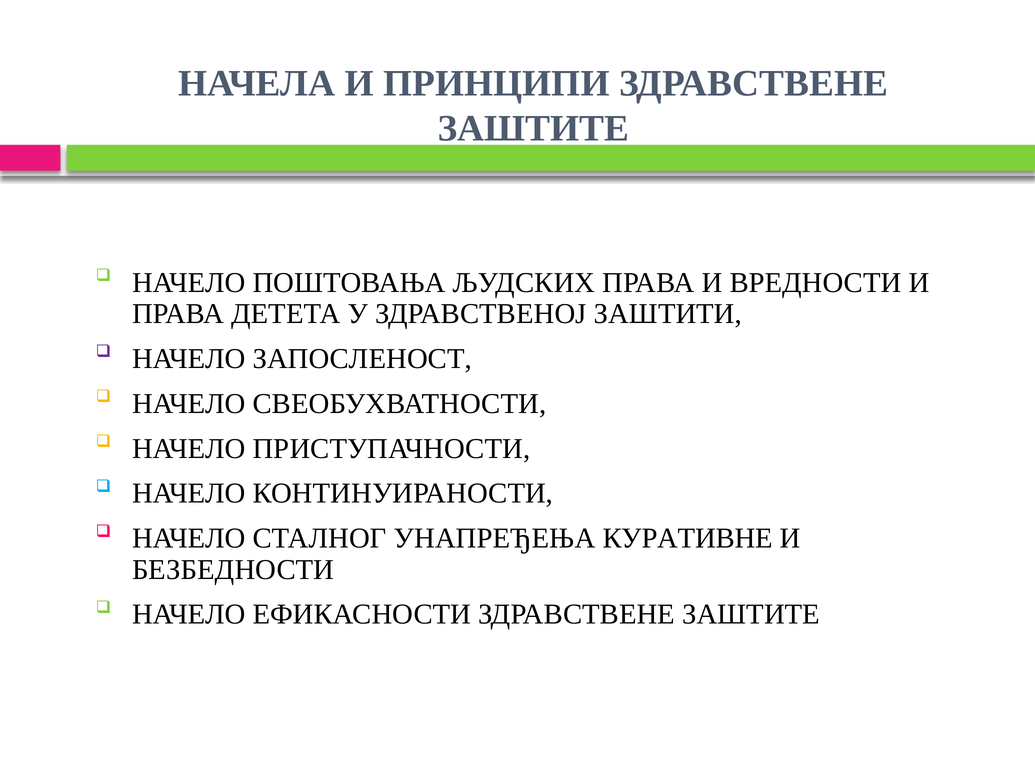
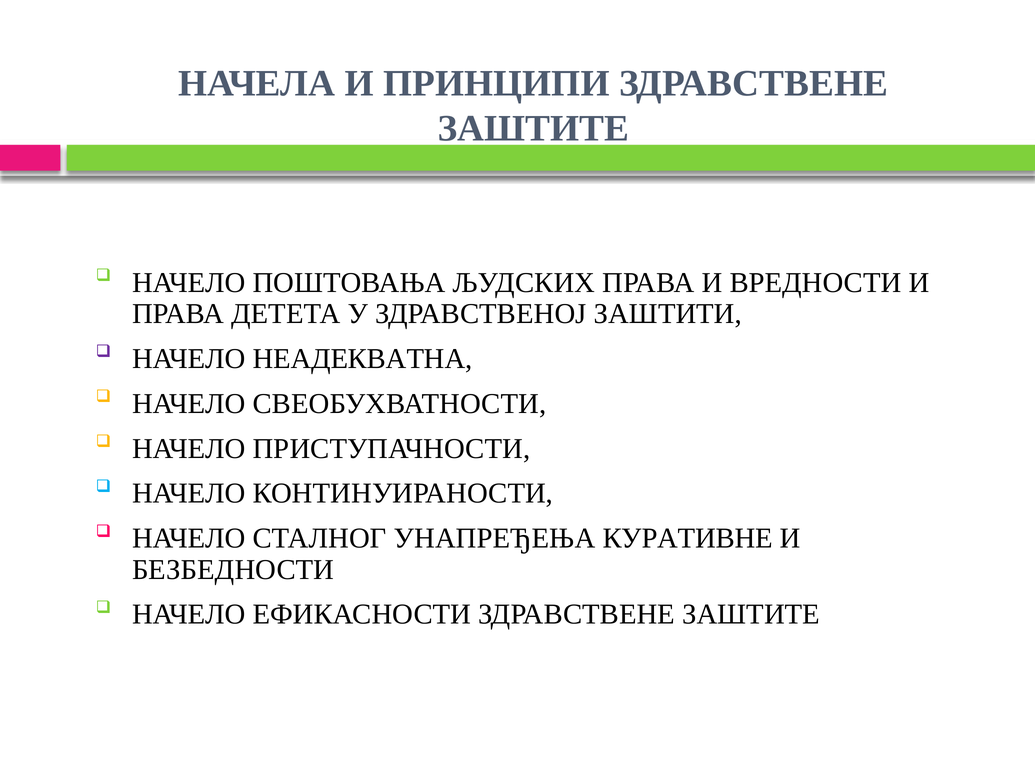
ЗАПОСЛЕНОСТ: ЗАПОСЛЕНОСТ -> НЕАДЕКВАТНА (362, 359)
